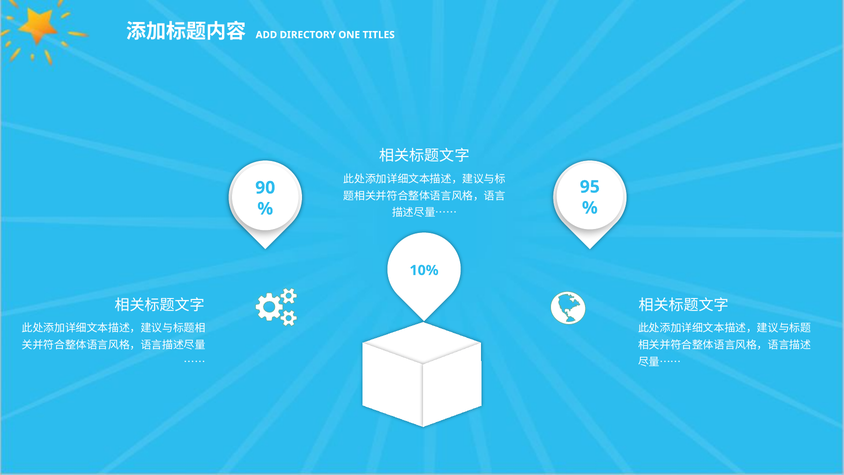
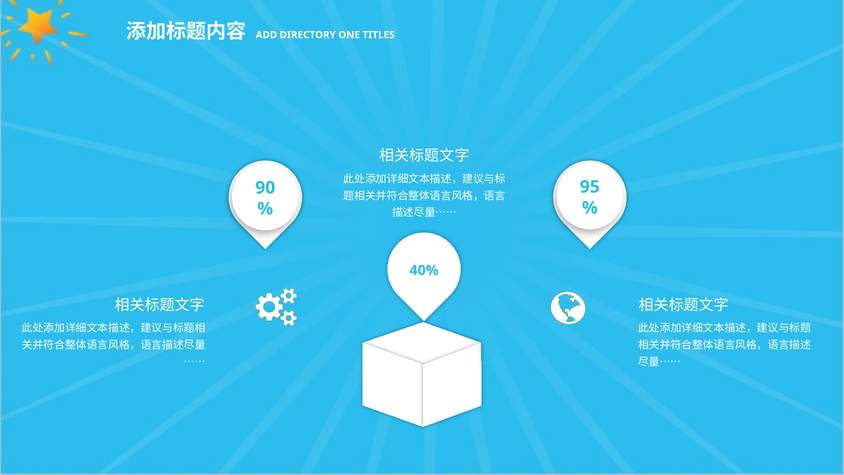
10%: 10% -> 40% (424, 270)
